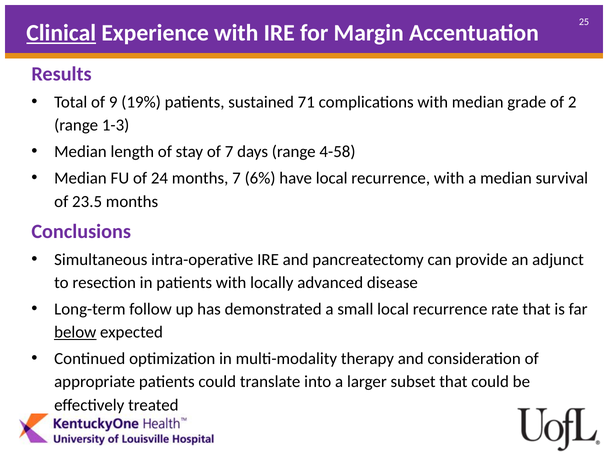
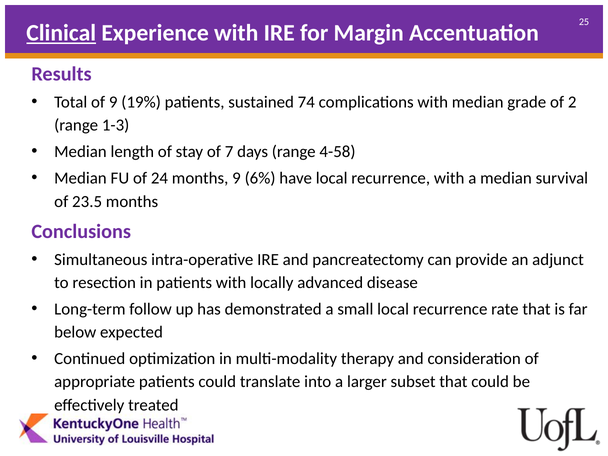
71: 71 -> 74 (306, 102)
months 7: 7 -> 9 (236, 178)
below underline: present -> none (75, 332)
